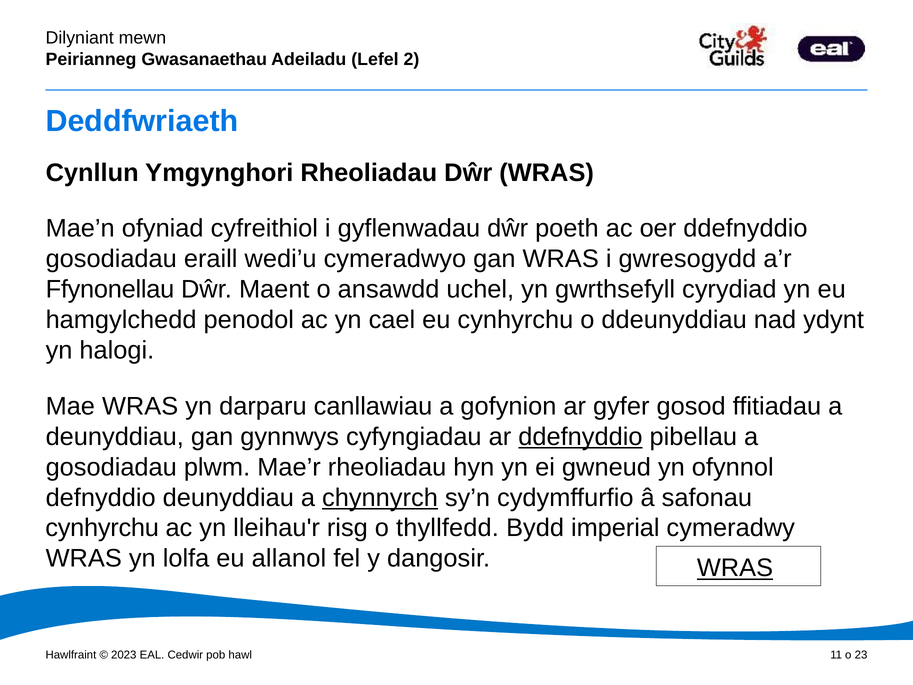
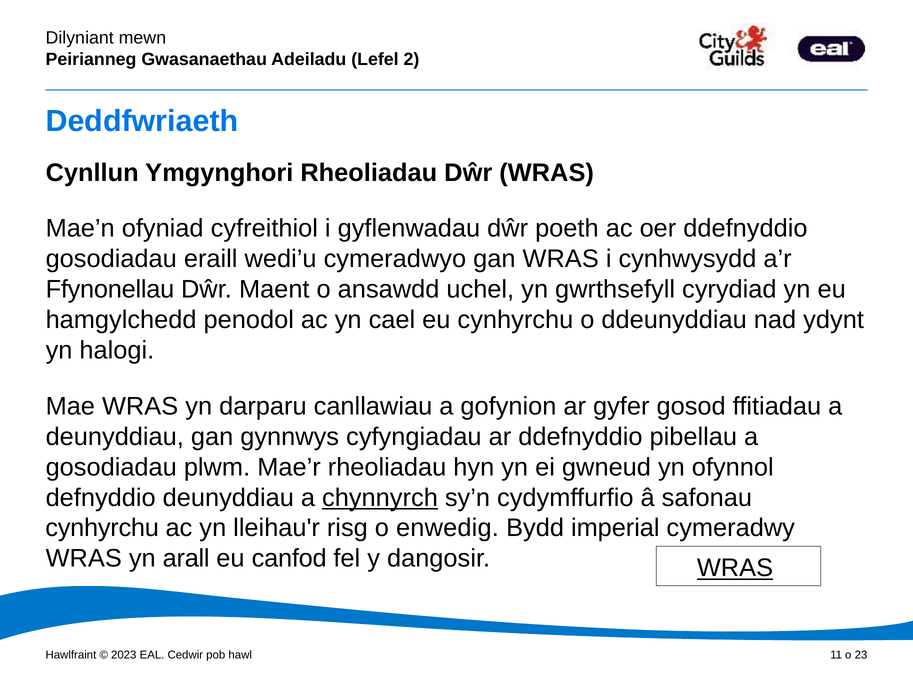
gwresogydd: gwresogydd -> cynhwysydd (687, 259)
ddefnyddio underline: present -> none (580, 437)
thyllfedd: thyllfedd -> enwedig (447, 528)
lolfa: lolfa -> arall (186, 558)
allanol: allanol -> canfod (289, 558)
